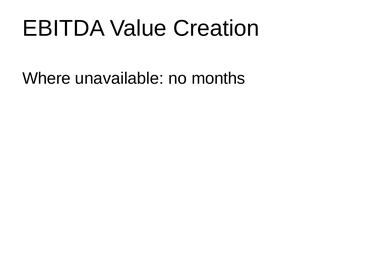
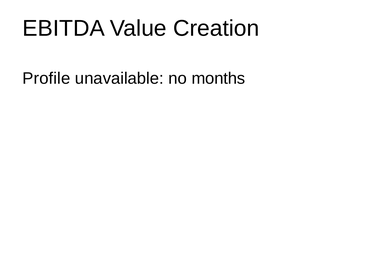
Where: Where -> Profile (46, 78)
